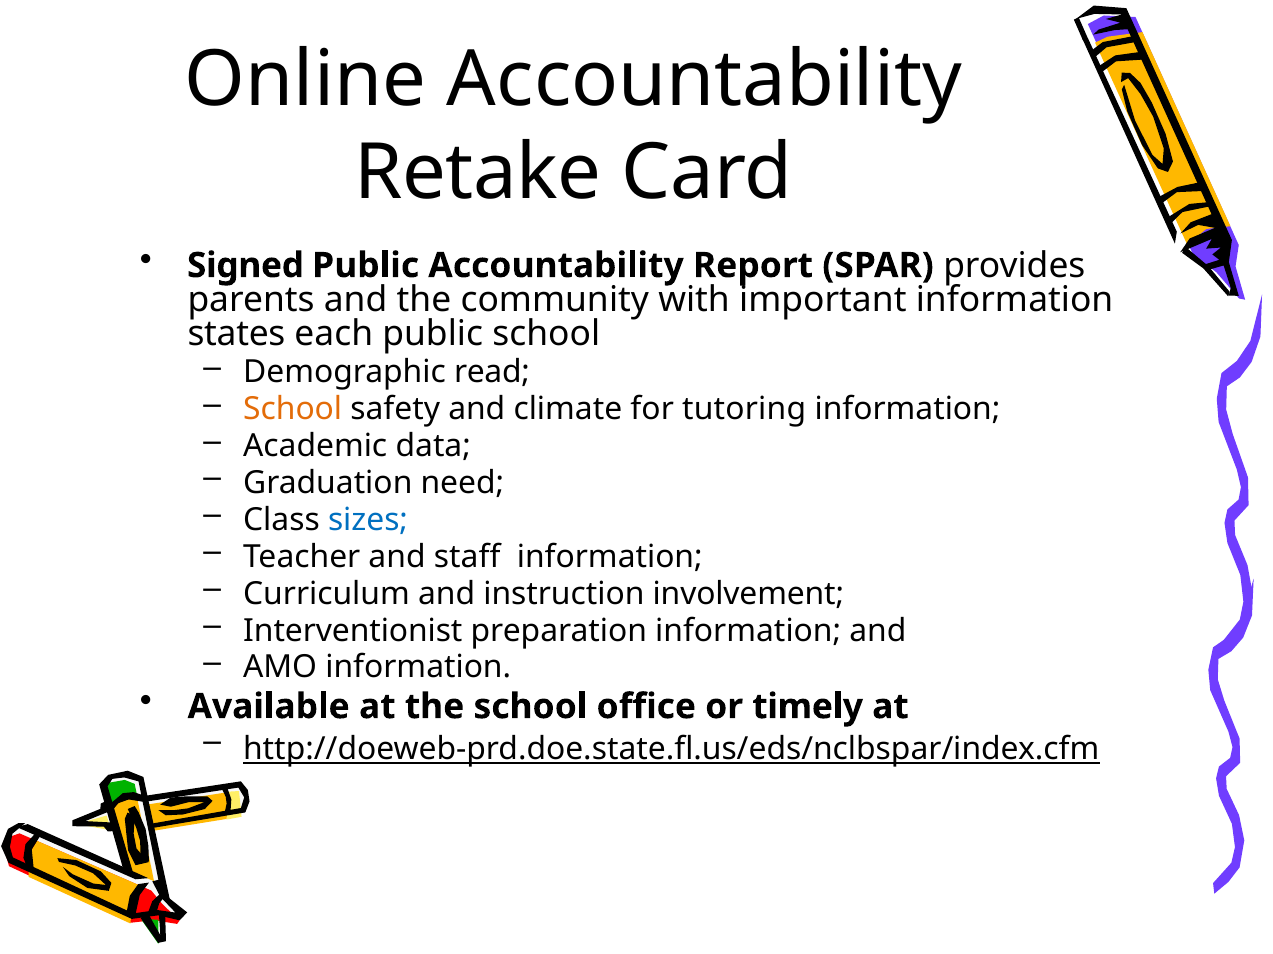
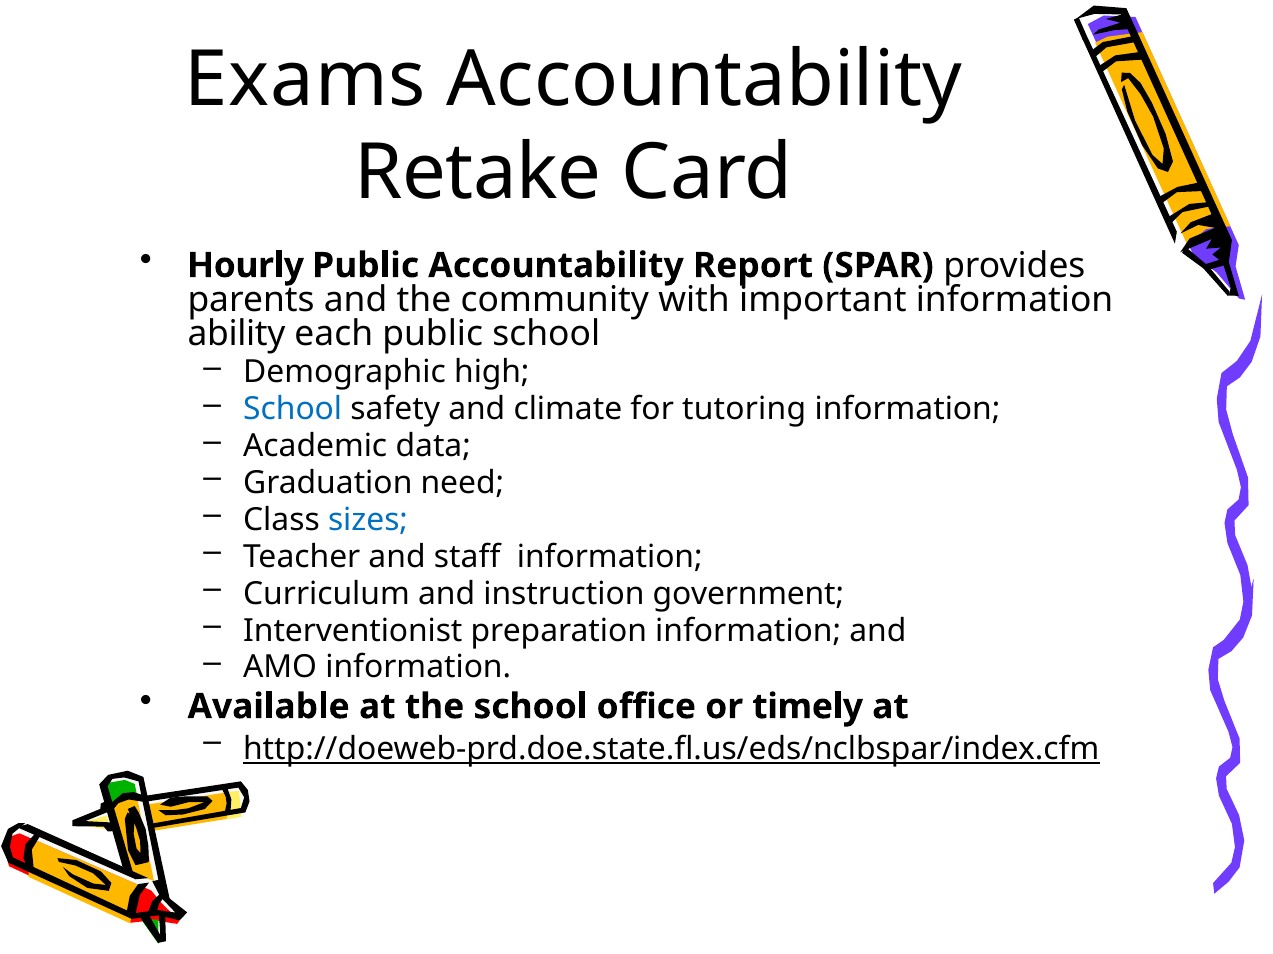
Online: Online -> Exams (305, 80)
Signed: Signed -> Hourly (246, 266)
states: states -> ability (237, 334)
read: read -> high (492, 372)
School colour: orange -> blue (293, 409)
involvement: involvement -> government (748, 594)
